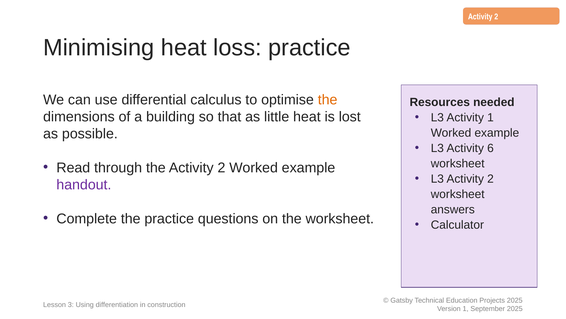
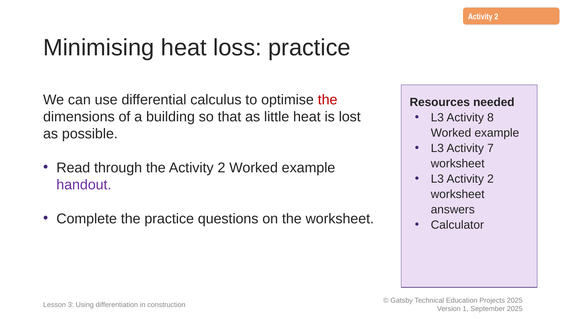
the colour: orange -> red (328, 99)
Activity 1: 1 -> 8 (491, 117)
6: 6 -> 7 (491, 148)
